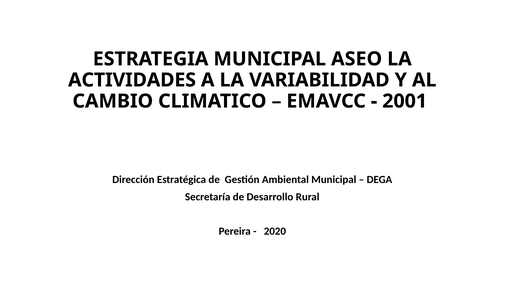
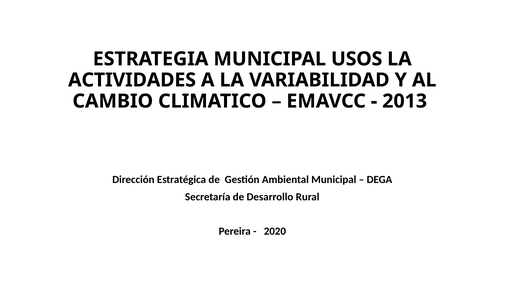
ASEO: ASEO -> USOS (357, 59)
2001: 2001 -> 2013 (405, 101)
